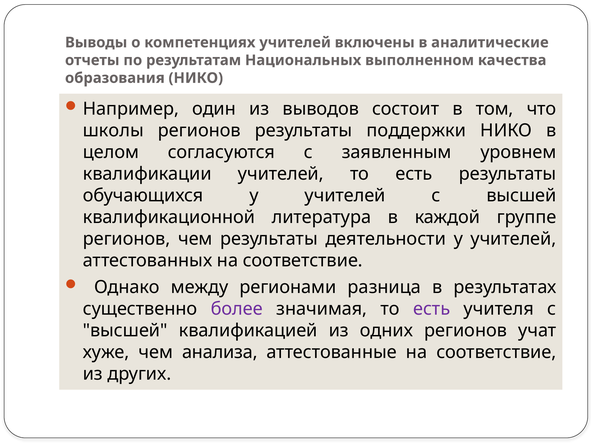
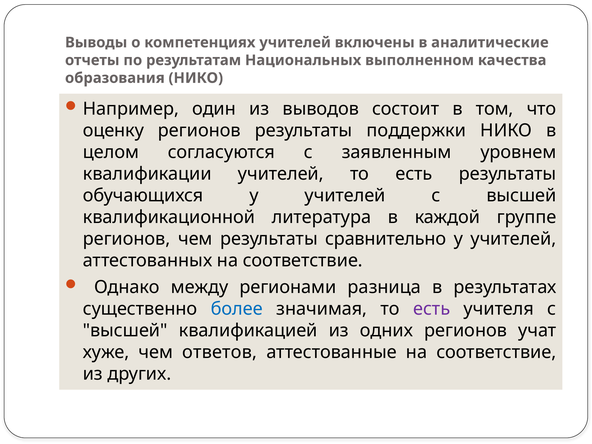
школы: школы -> оценку (113, 130)
деятельности: деятельности -> сравнительно (386, 239)
более colour: purple -> blue (237, 309)
анализа: анализа -> ответов (220, 352)
